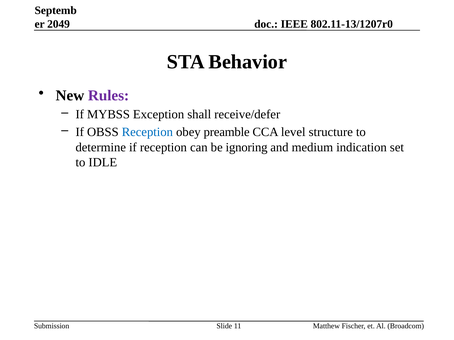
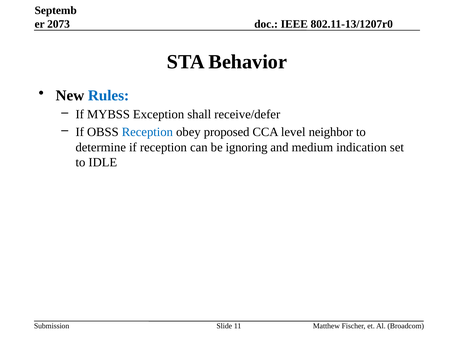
2049: 2049 -> 2073 (59, 24)
Rules colour: purple -> blue (109, 96)
preamble: preamble -> proposed (227, 132)
structure: structure -> neighbor (331, 132)
